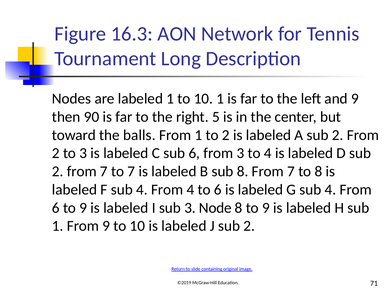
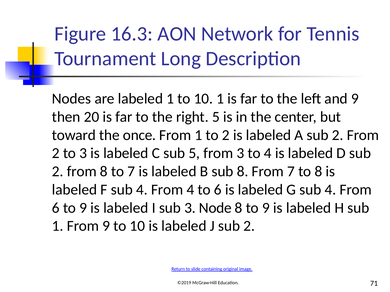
90: 90 -> 20 (92, 117)
balls: balls -> once (139, 135)
sub 6: 6 -> 5 (194, 153)
2 from 7: 7 -> 8 (104, 172)
